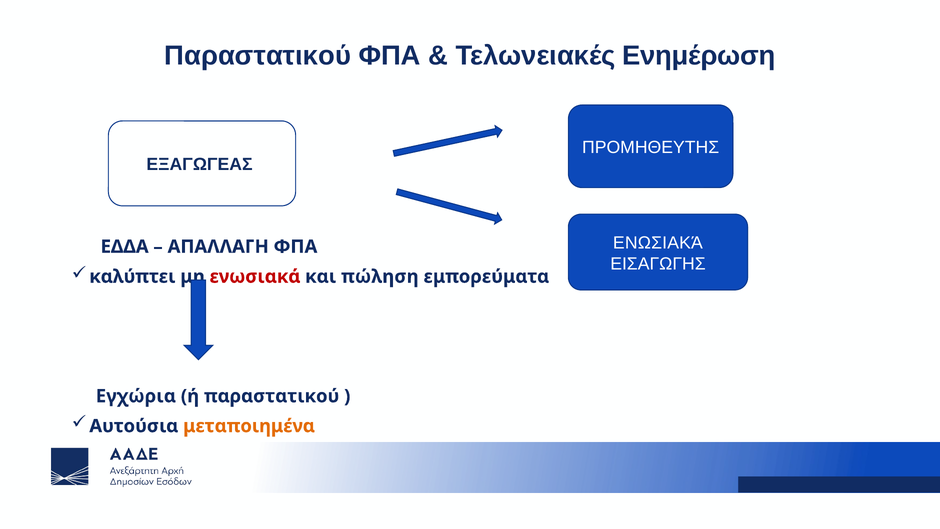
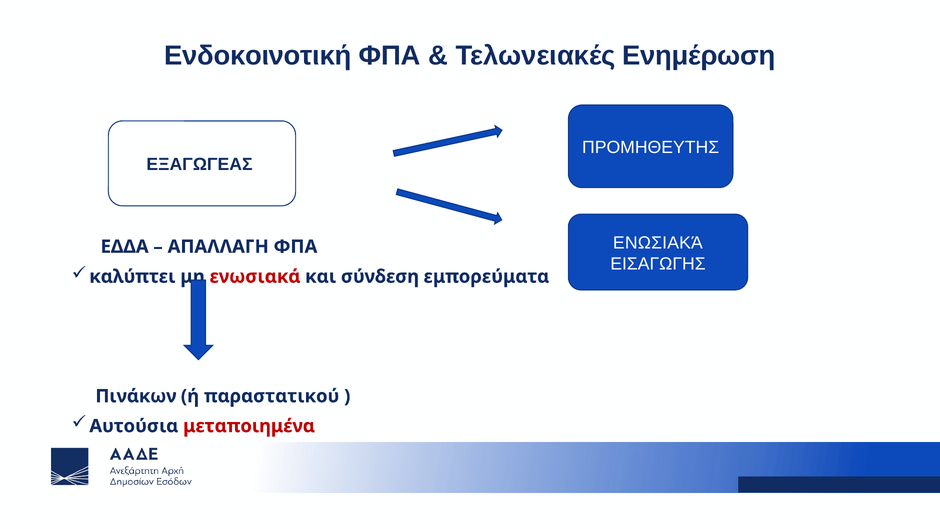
Παραστατικού: Παραστατικού -> Ενδοκοινοτική (258, 56)
πώληση: πώληση -> σύνδεση (380, 276)
Εγχώρια: Εγχώρια -> Πινάκων (136, 396)
μεταποιημένα colour: orange -> red (249, 426)
